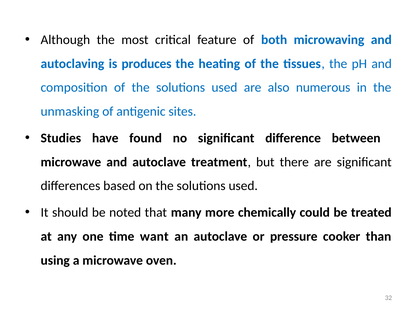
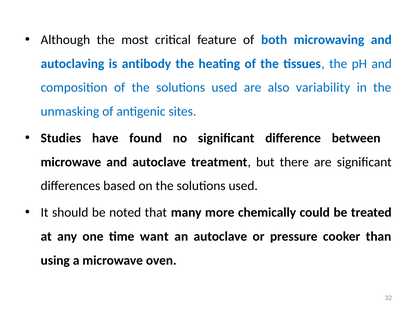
produces: produces -> antibody (146, 64)
numerous: numerous -> variability (323, 88)
